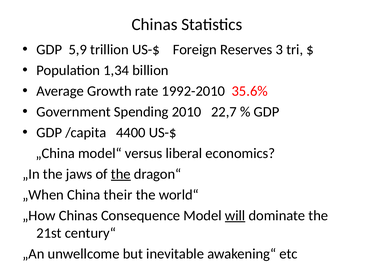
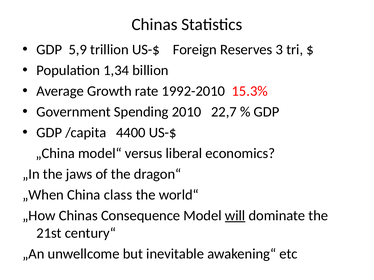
35.6%: 35.6% -> 15.3% (250, 91)
the underline: present -> none (121, 174)
their: their -> class (118, 195)
